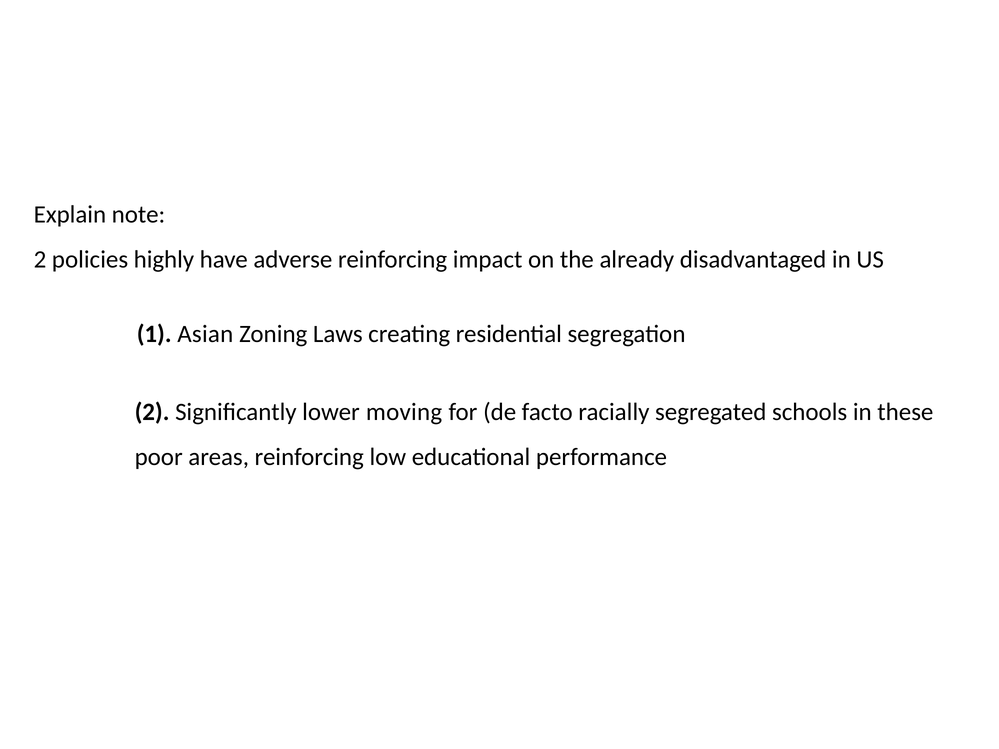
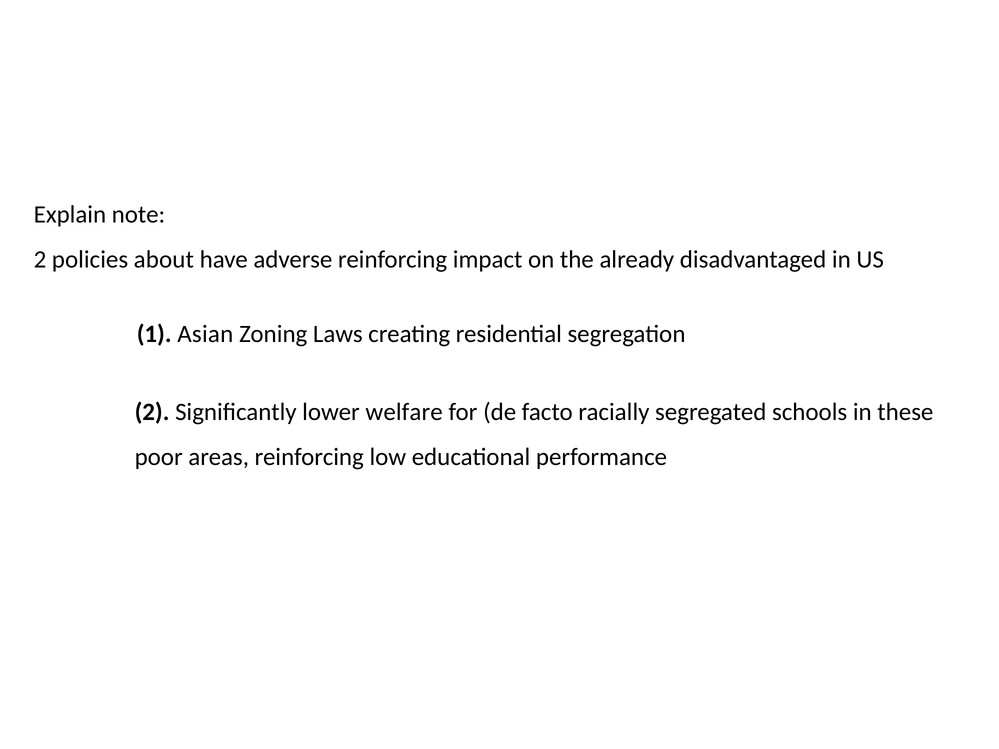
highly: highly -> about (164, 259)
moving: moving -> welfare (404, 412)
